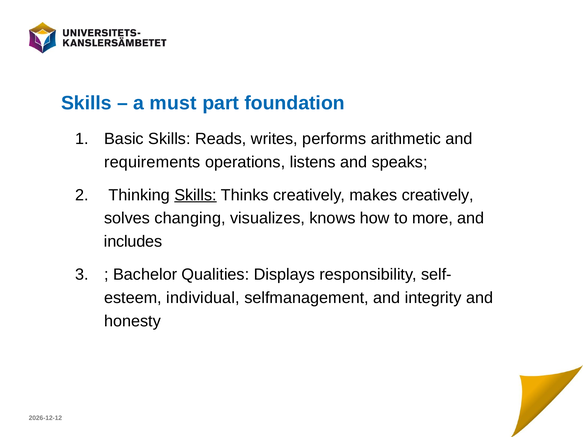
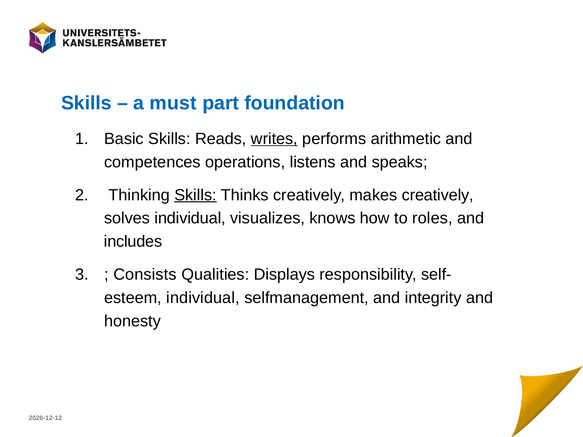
writes underline: none -> present (274, 139)
requirements: requirements -> competences (152, 162)
solves changing: changing -> individual (190, 218)
more: more -> roles (432, 218)
Bachelor: Bachelor -> Consists (145, 275)
